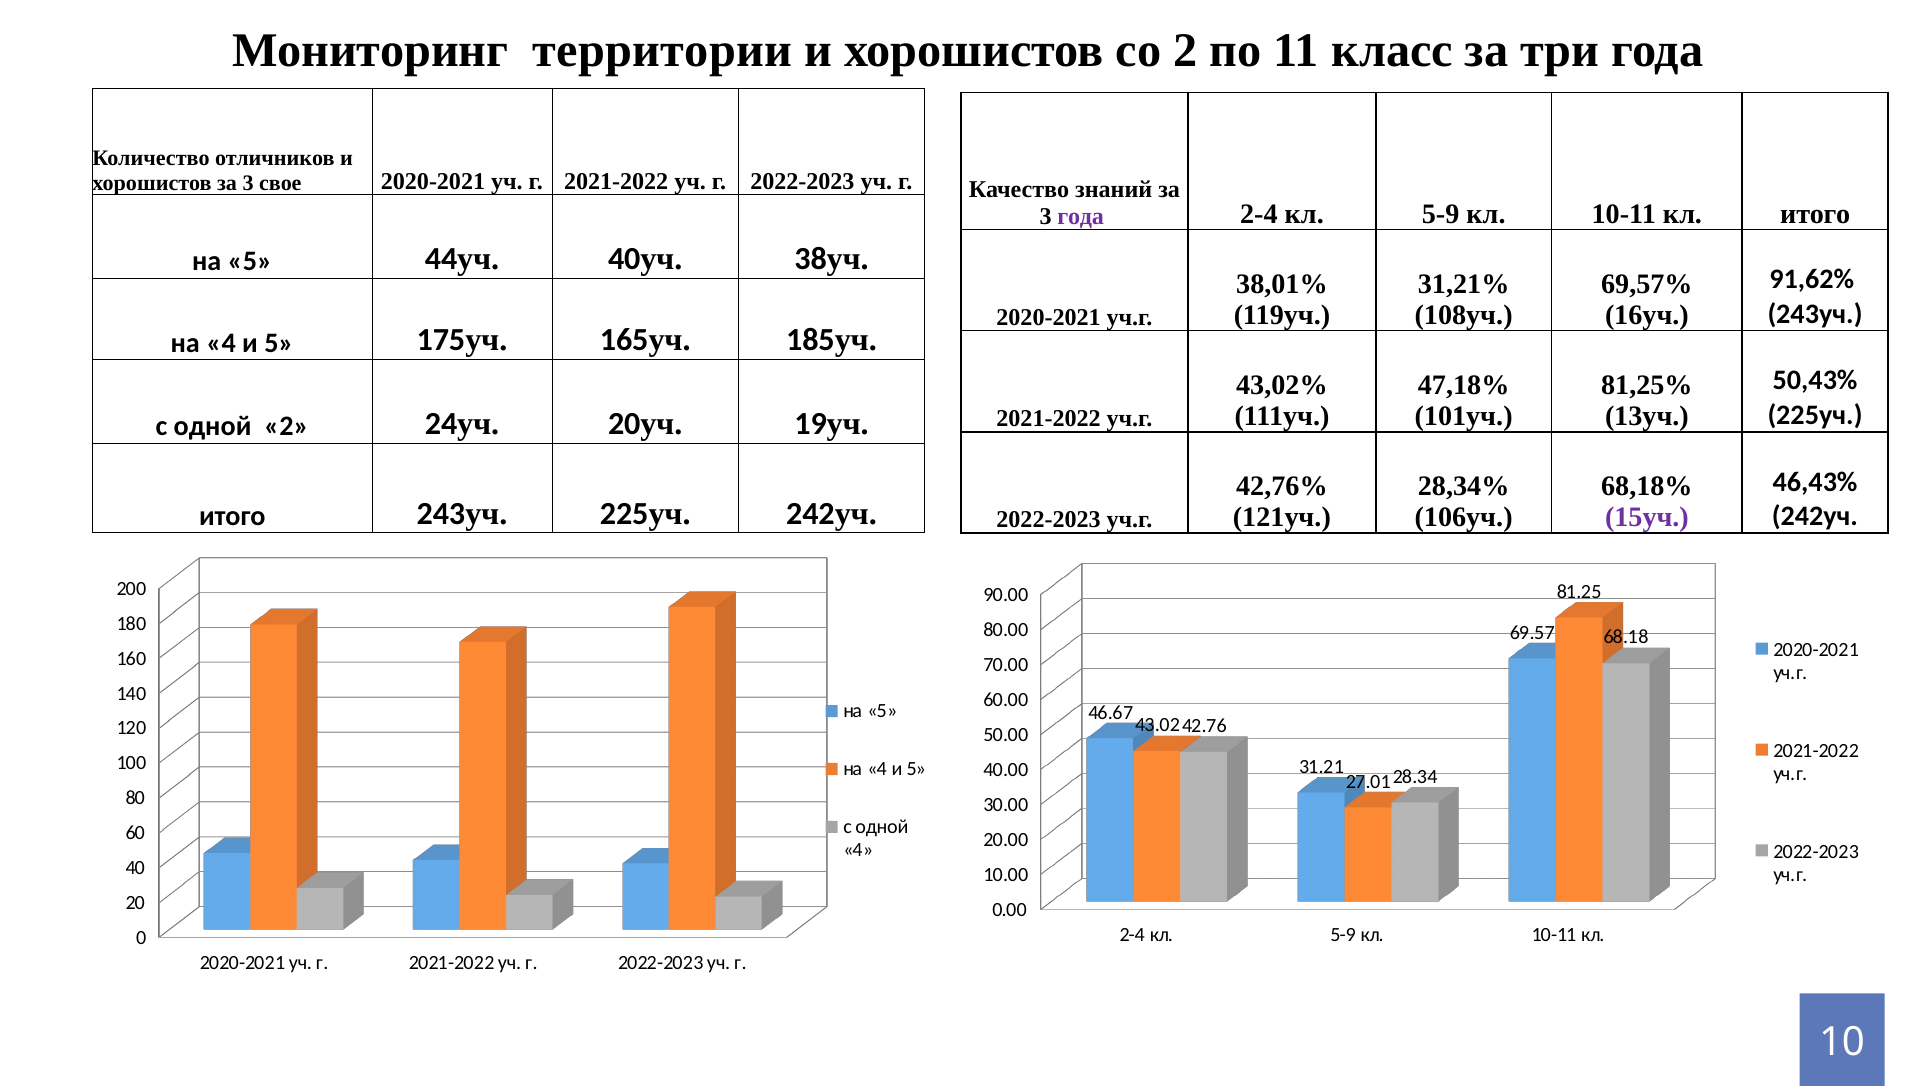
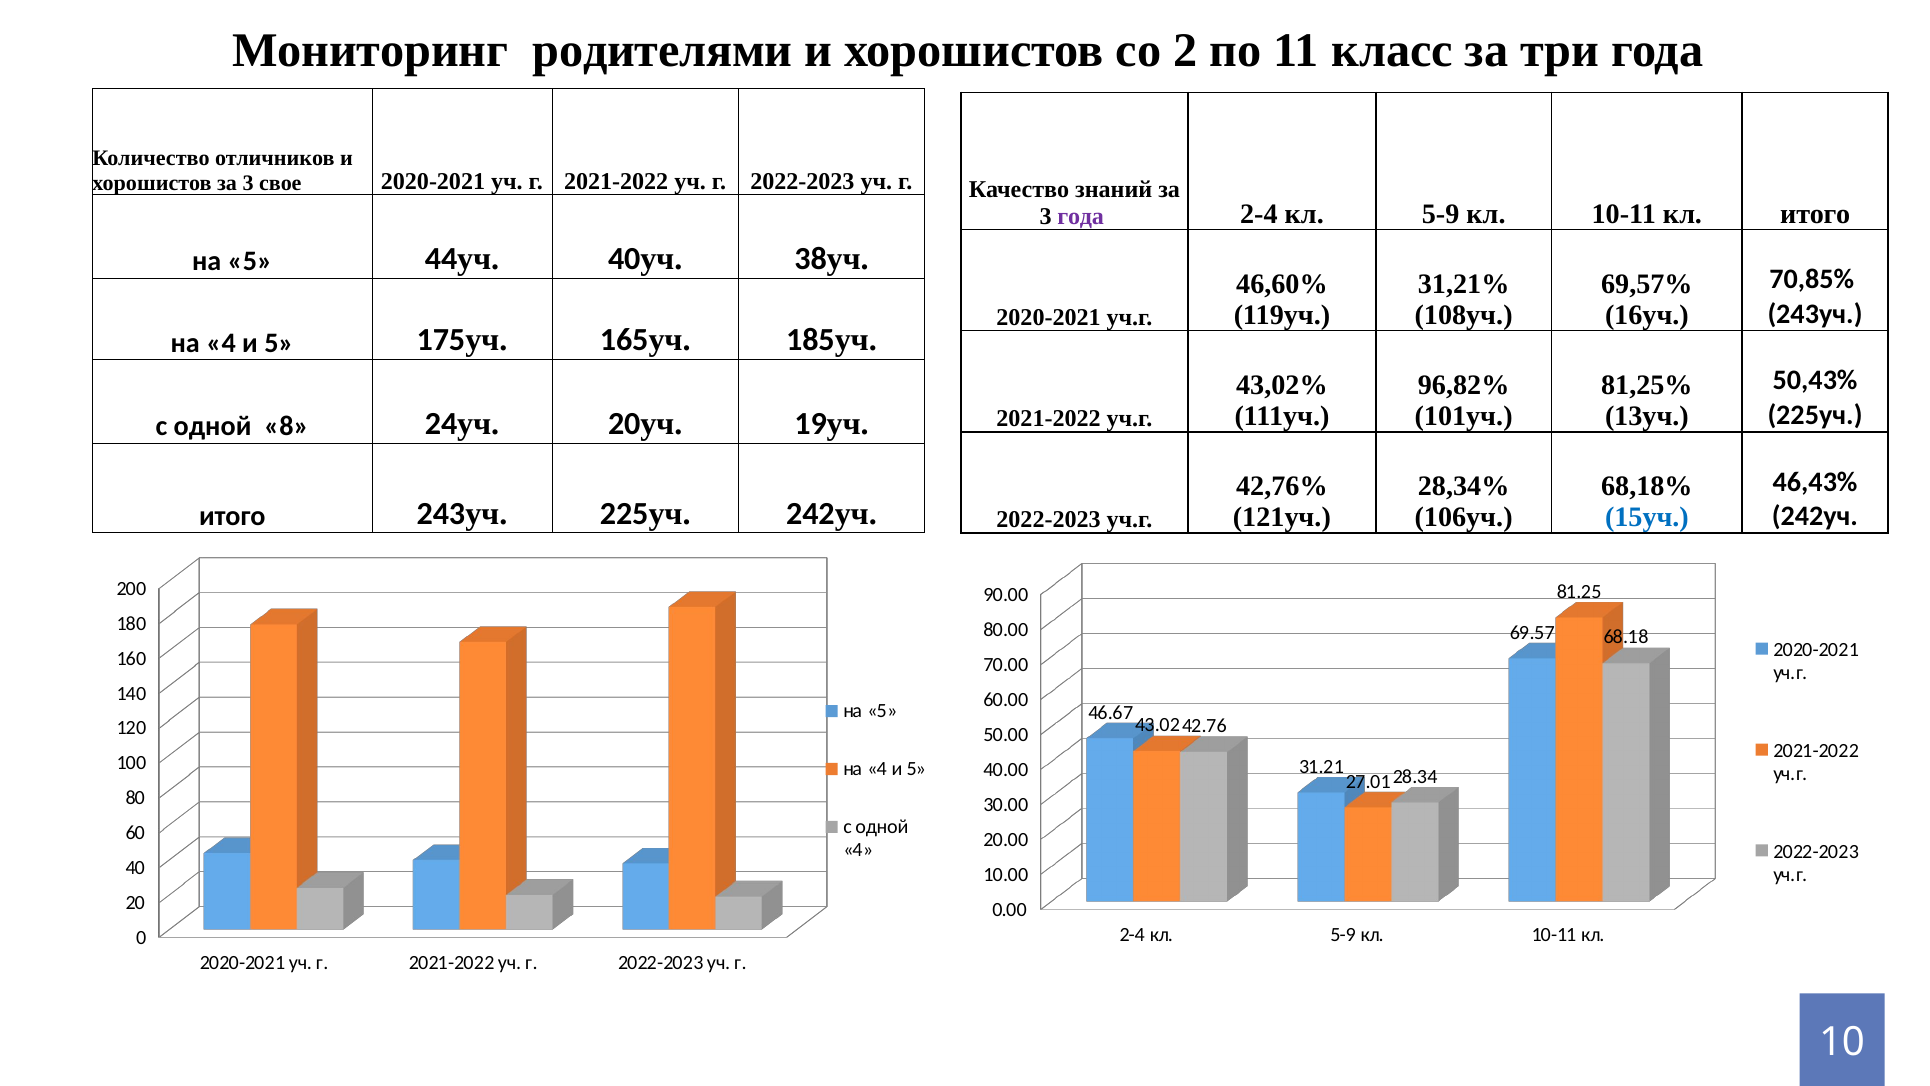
территории: территории -> родителями (663, 51)
91,62%: 91,62% -> 70,85% (1812, 280)
38,01%: 38,01% -> 46,60% (1282, 284)
47,18%: 47,18% -> 96,82% (1464, 385)
одной 2: 2 -> 8 (286, 426)
15уч colour: purple -> blue (1647, 517)
